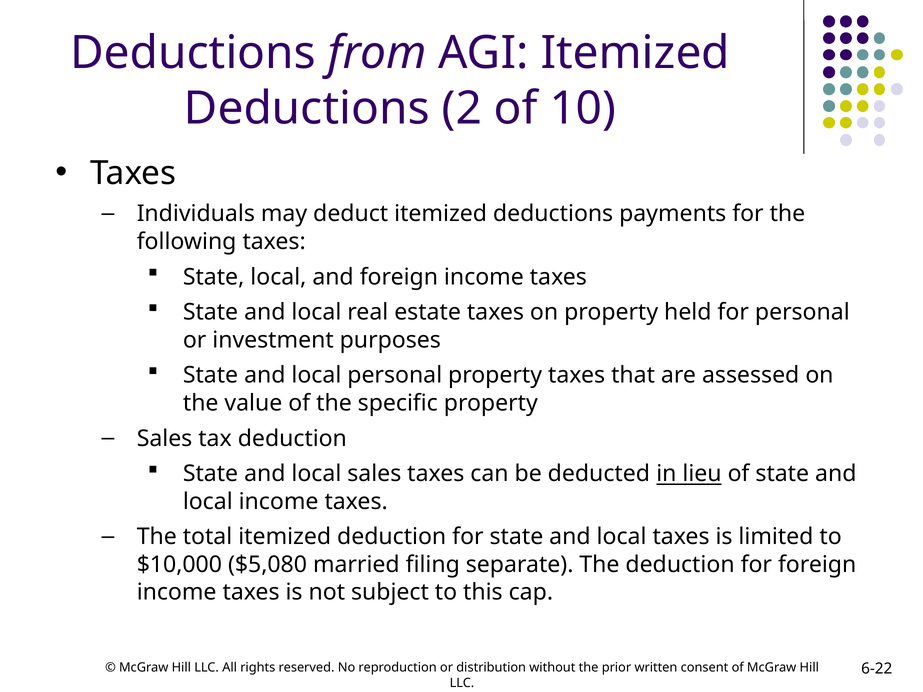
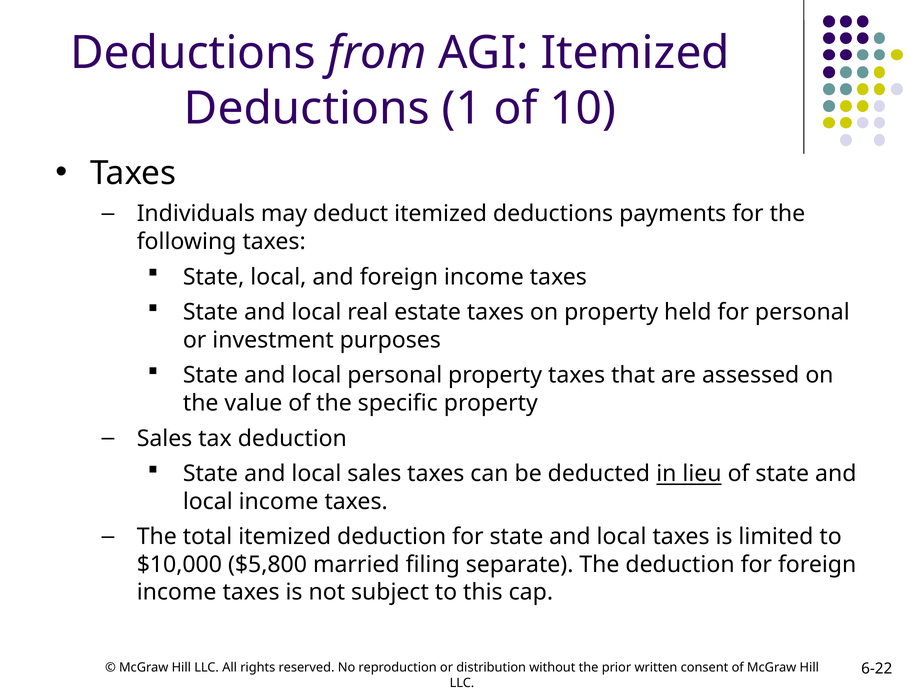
2: 2 -> 1 (462, 109)
$5,080: $5,080 -> $5,800 (268, 565)
